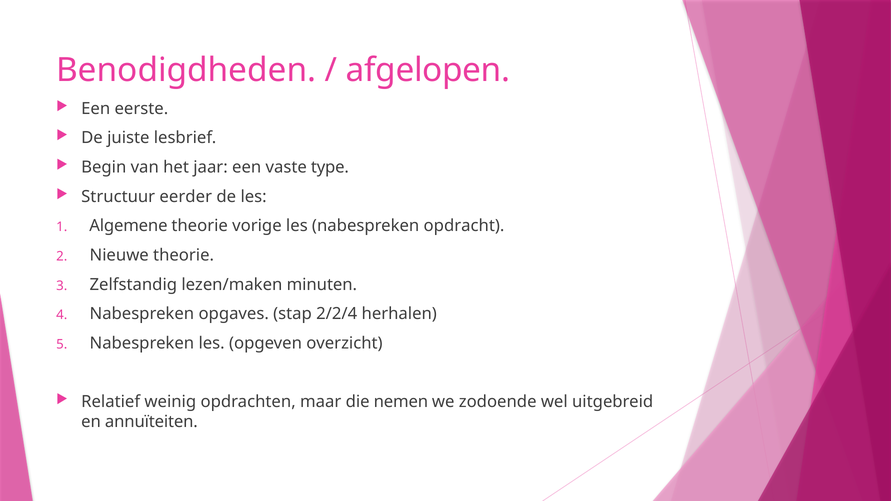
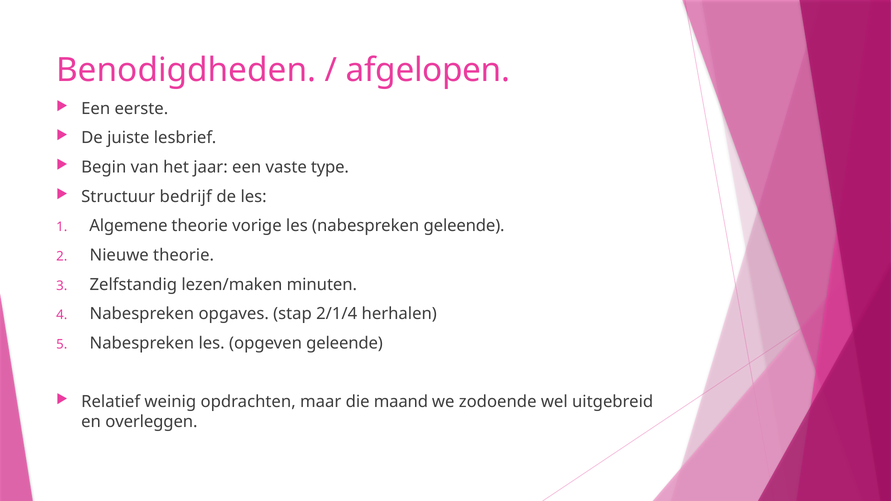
eerder: eerder -> bedrijf (186, 197)
nabespreken opdracht: opdracht -> geleende (464, 226)
2/2/4: 2/2/4 -> 2/1/4 (337, 314)
opgeven overzicht: overzicht -> geleende (345, 343)
nemen: nemen -> maand (401, 402)
annuïteiten: annuïteiten -> overleggen (151, 422)
